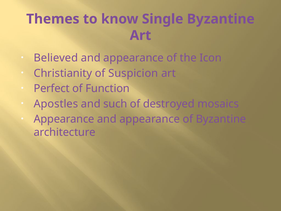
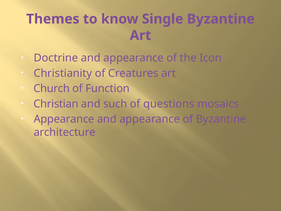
Believed: Believed -> Doctrine (56, 58)
Suspicion: Suspicion -> Creatures (133, 73)
Perfect: Perfect -> Church (52, 88)
Apostles: Apostles -> Christian (56, 104)
destroyed: destroyed -> questions (169, 104)
